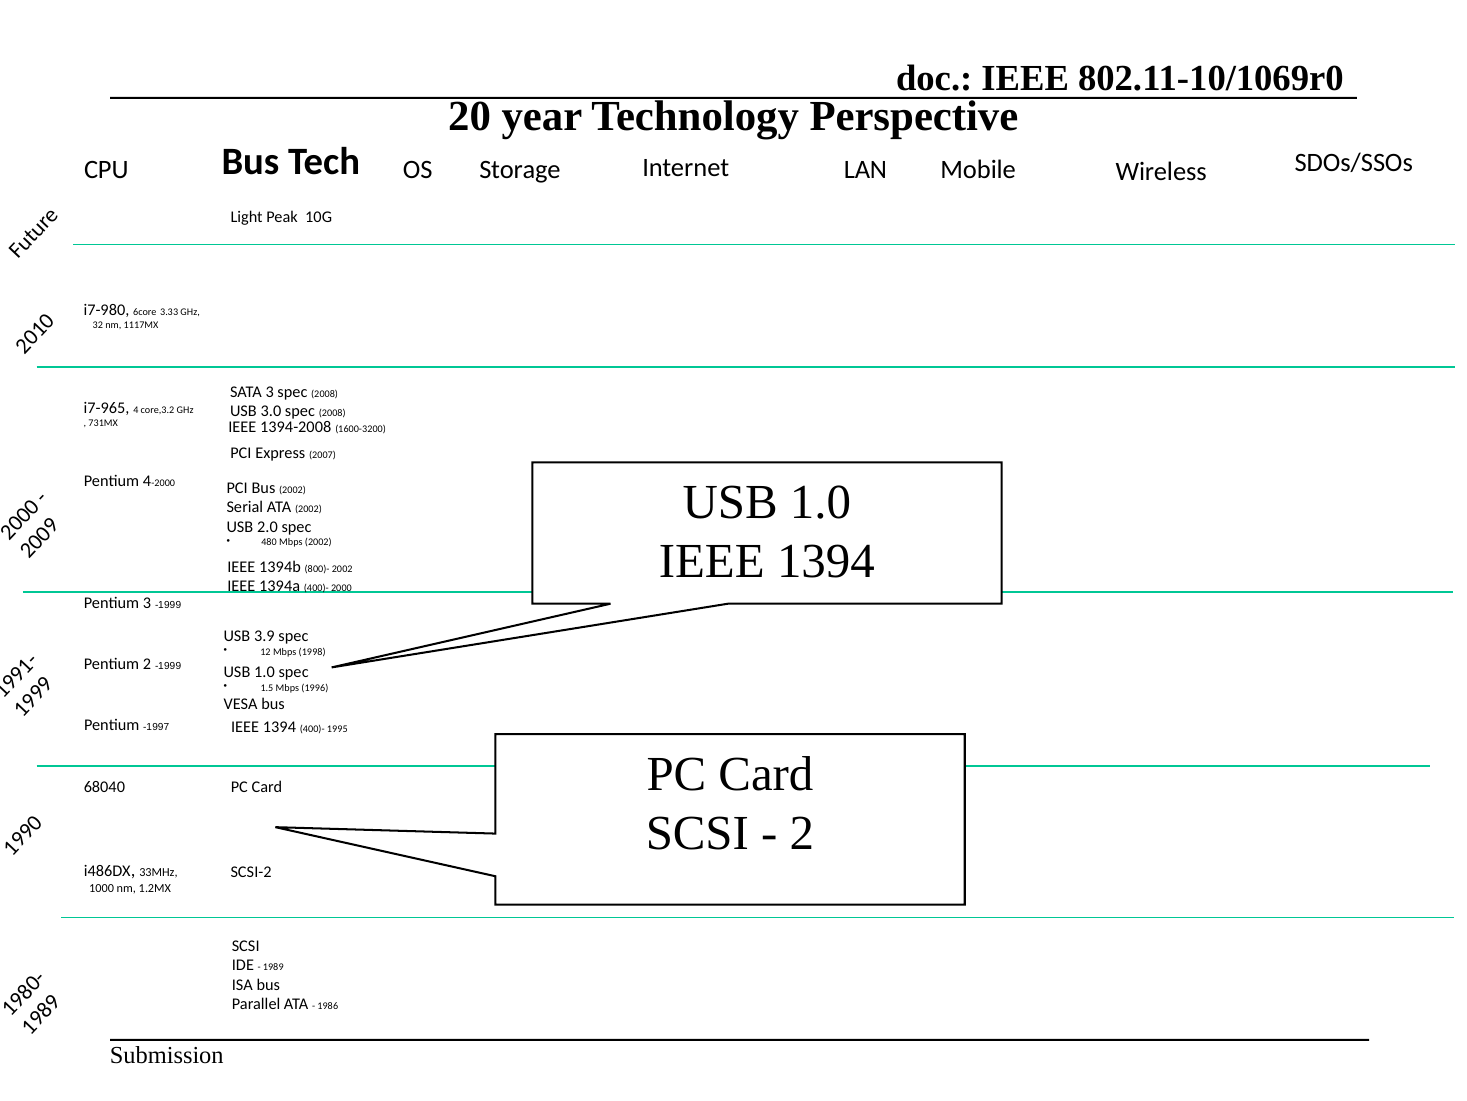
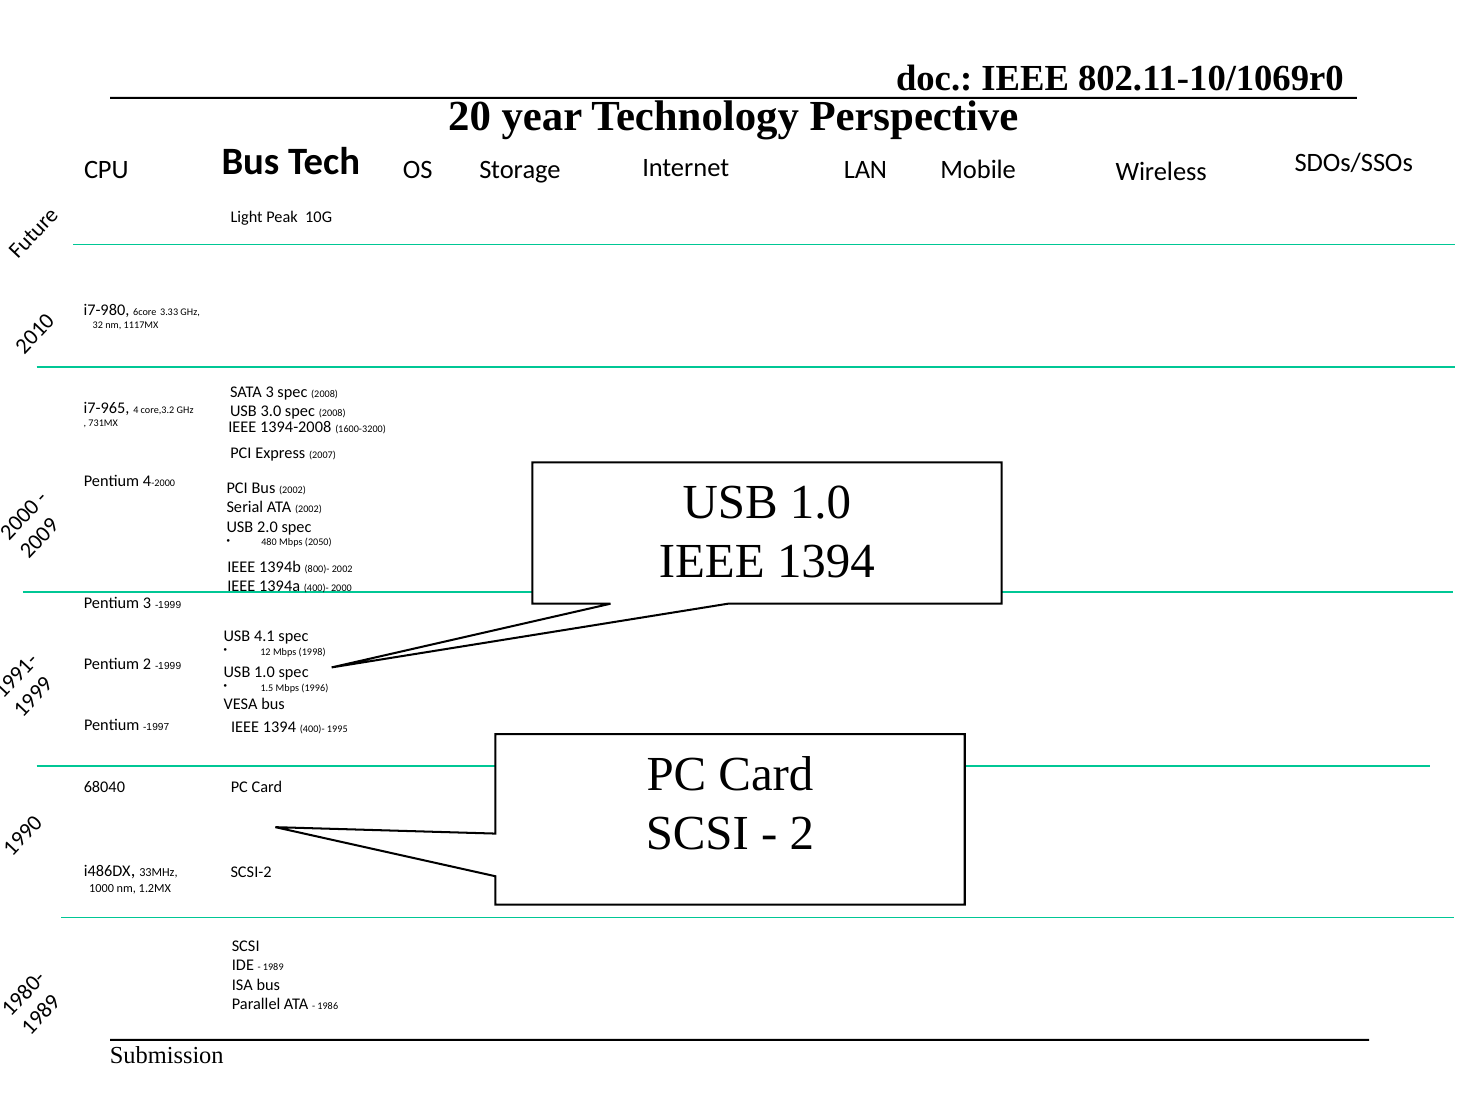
Mbps 2002: 2002 -> 2050 (318, 542)
3.9: 3.9 -> 4.1 (264, 636)
